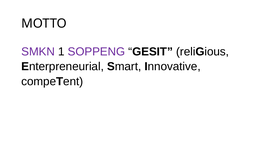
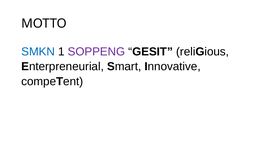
SMKN colour: purple -> blue (38, 52)
